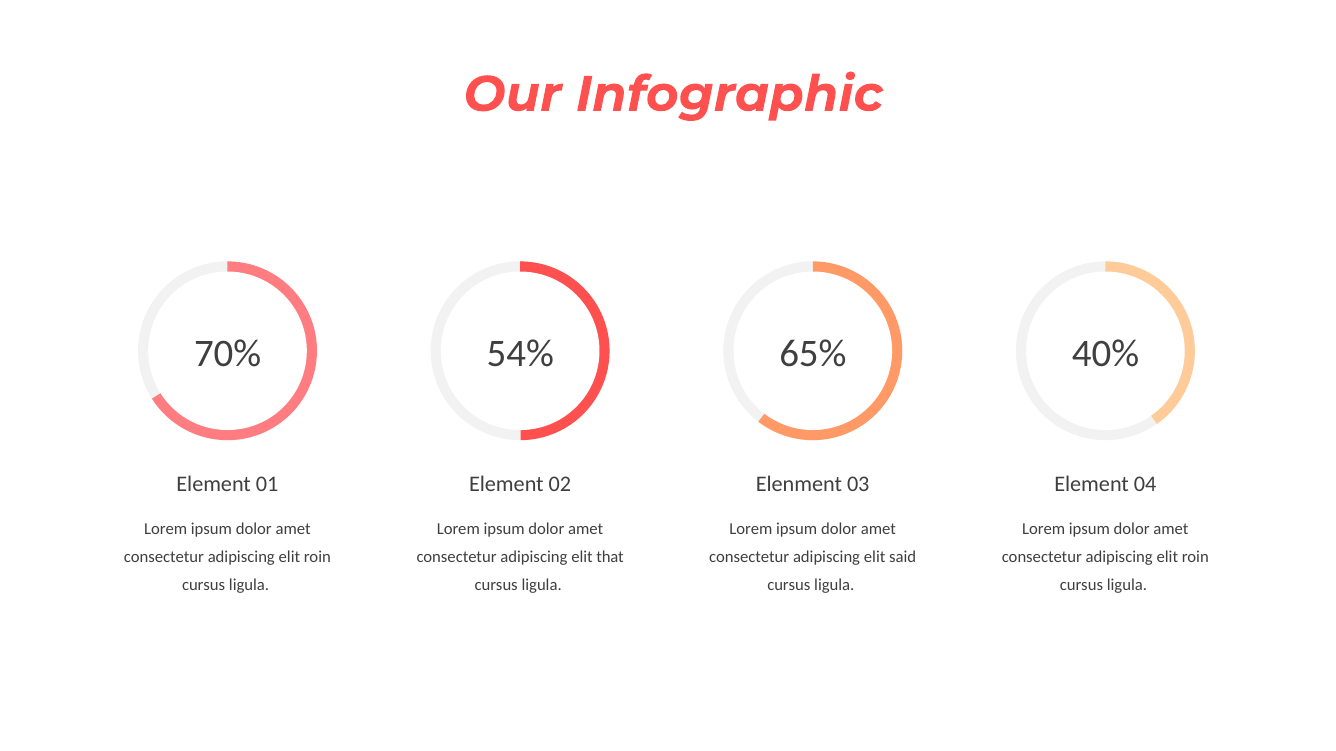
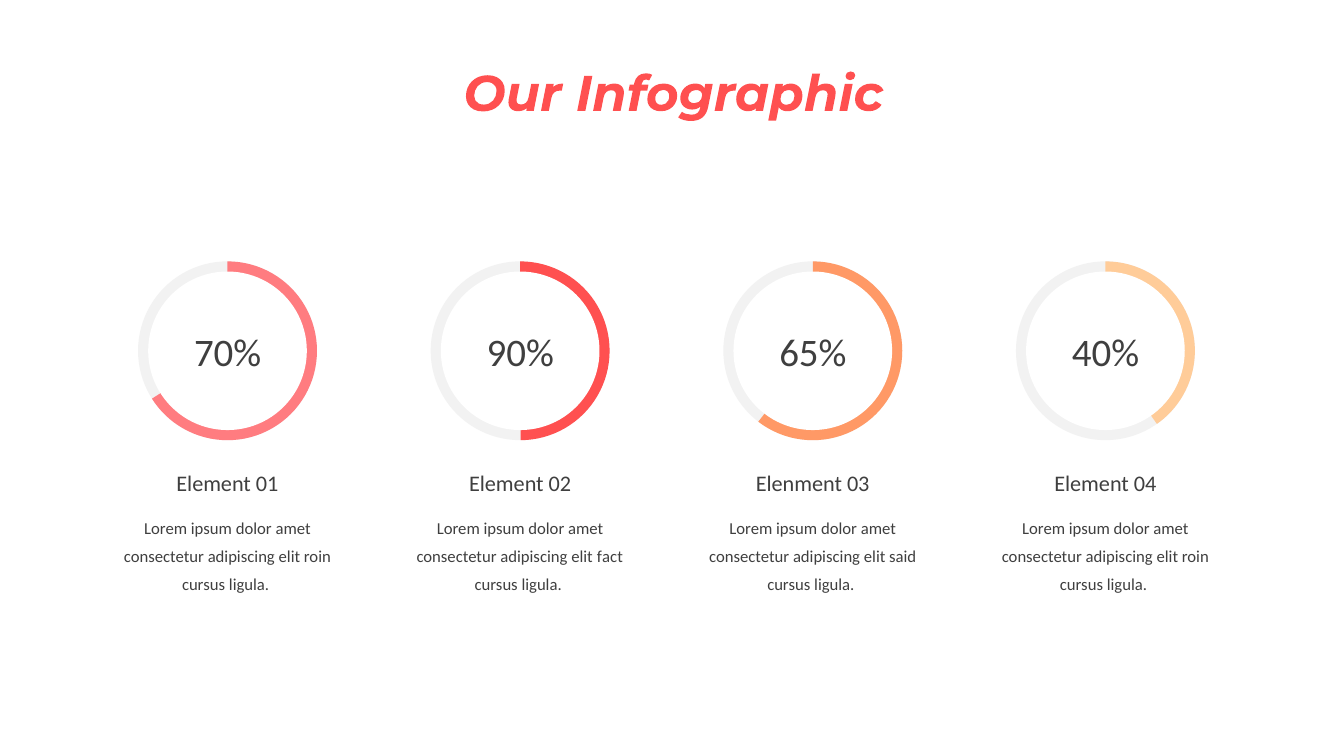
54%: 54% -> 90% (520, 353)
that: that -> fact (610, 558)
